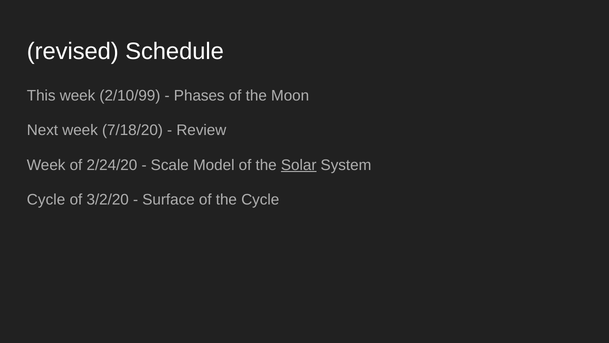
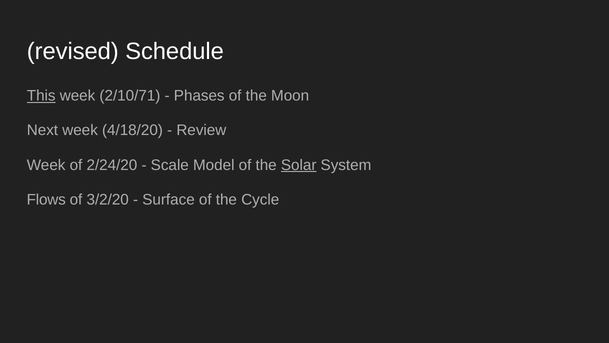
This underline: none -> present (41, 96)
2/10/99: 2/10/99 -> 2/10/71 (130, 96)
7/18/20: 7/18/20 -> 4/18/20 (132, 130)
Cycle: Cycle -> Flows (46, 199)
